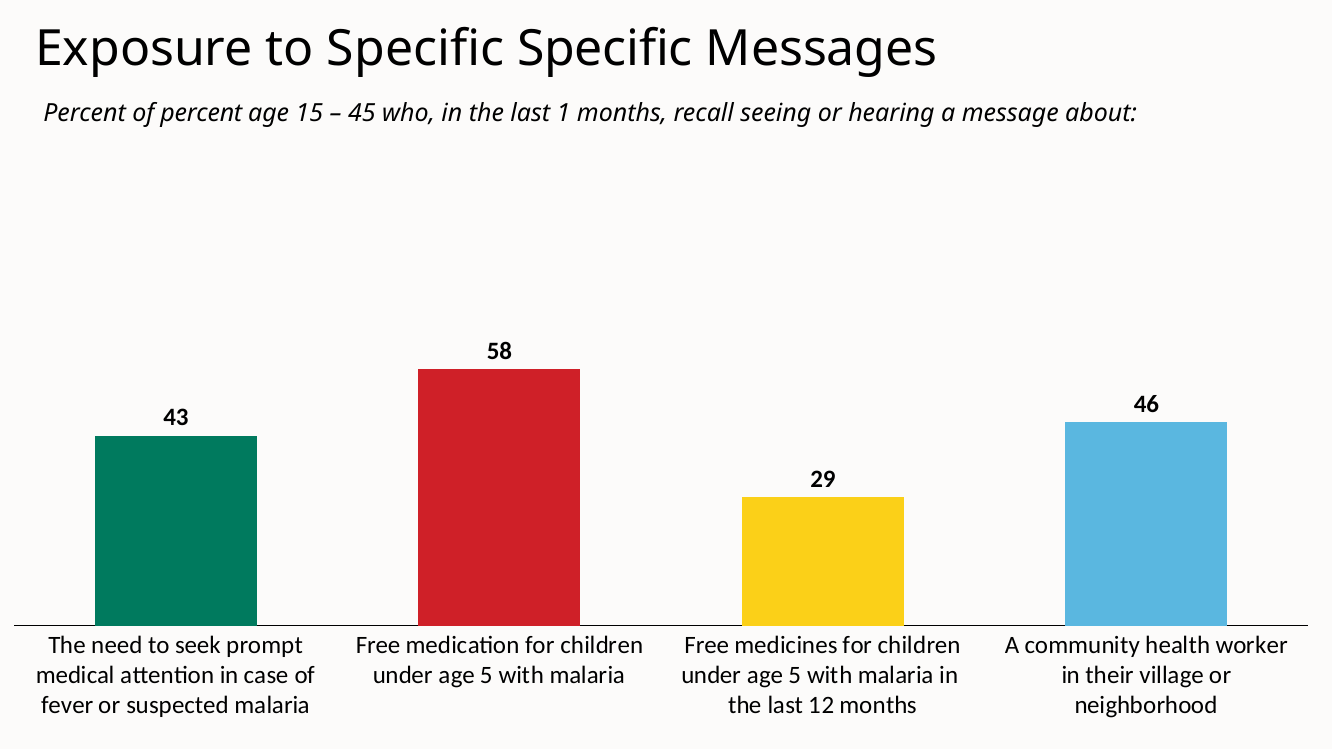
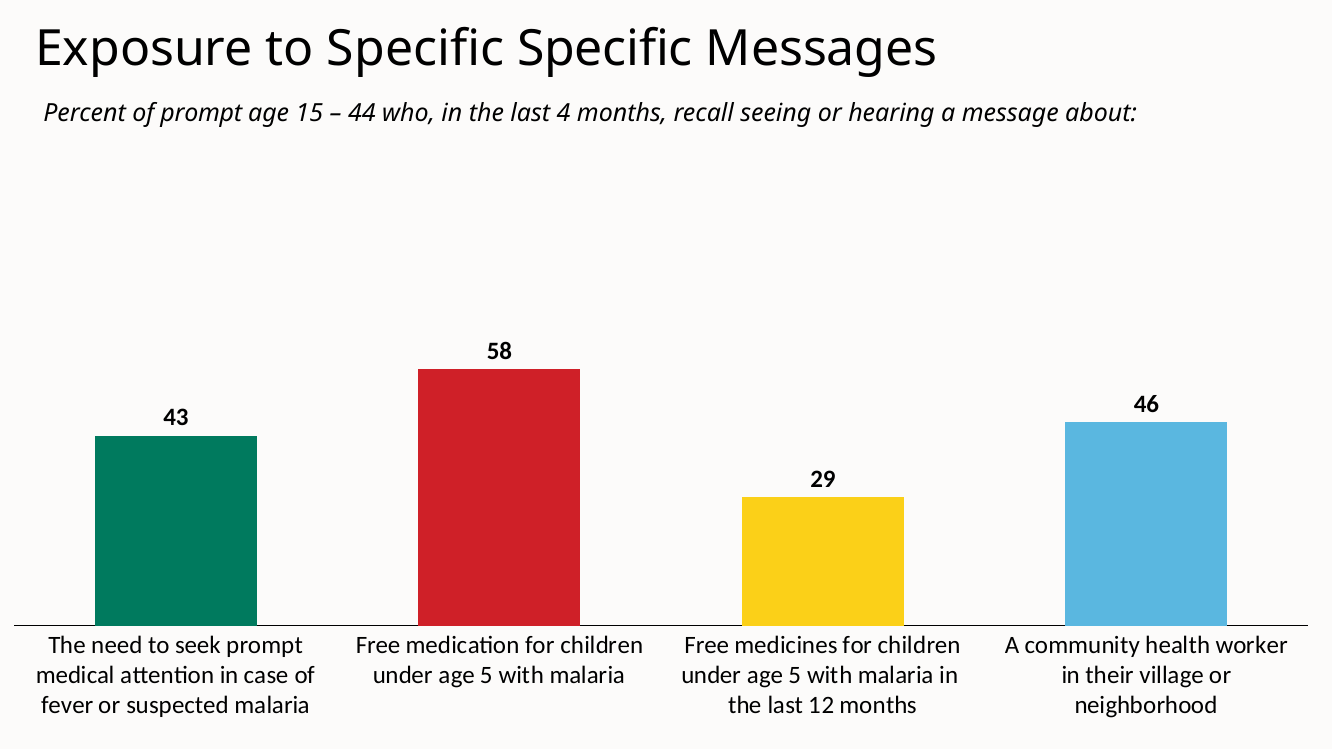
of percent: percent -> prompt (201, 113)
45: 45 -> 44 (362, 113)
1: 1 -> 4 (564, 113)
